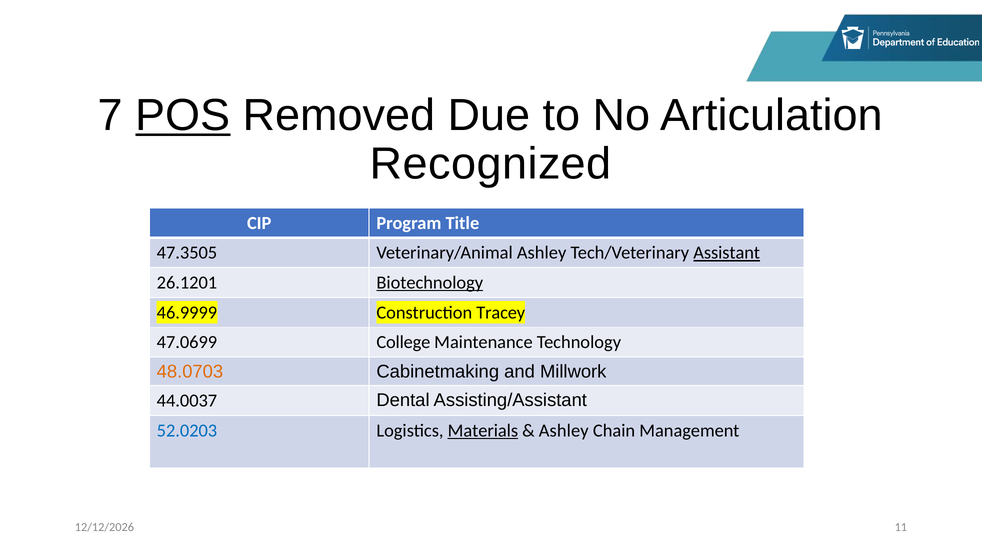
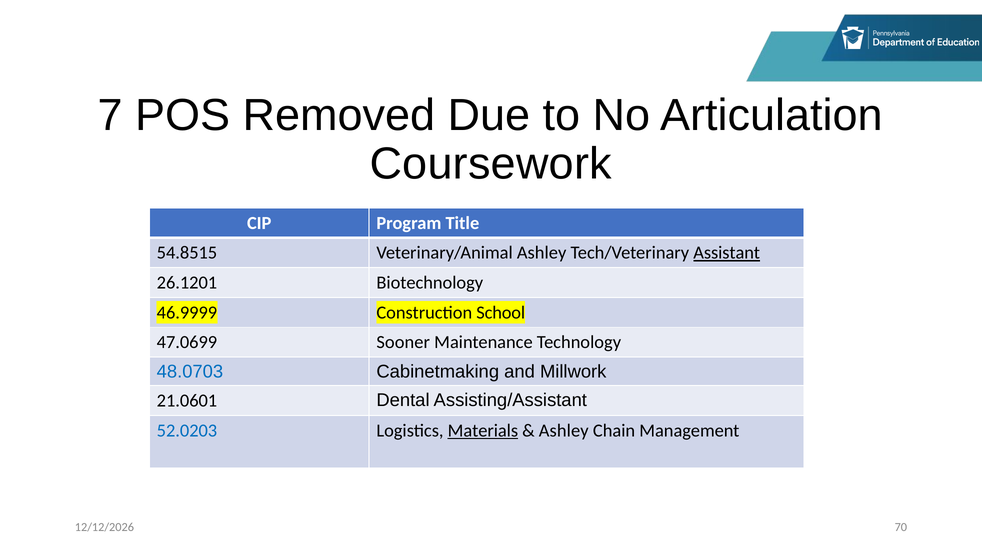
POS underline: present -> none (183, 115)
Recognized: Recognized -> Coursework (491, 164)
47.3505: 47.3505 -> 54.8515 (187, 253)
Biotechnology underline: present -> none (430, 283)
Tracey: Tracey -> School (501, 313)
College: College -> Sooner (403, 343)
48.0703 colour: orange -> blue (190, 372)
44.0037: 44.0037 -> 21.0601 (187, 401)
11: 11 -> 70 (901, 527)
